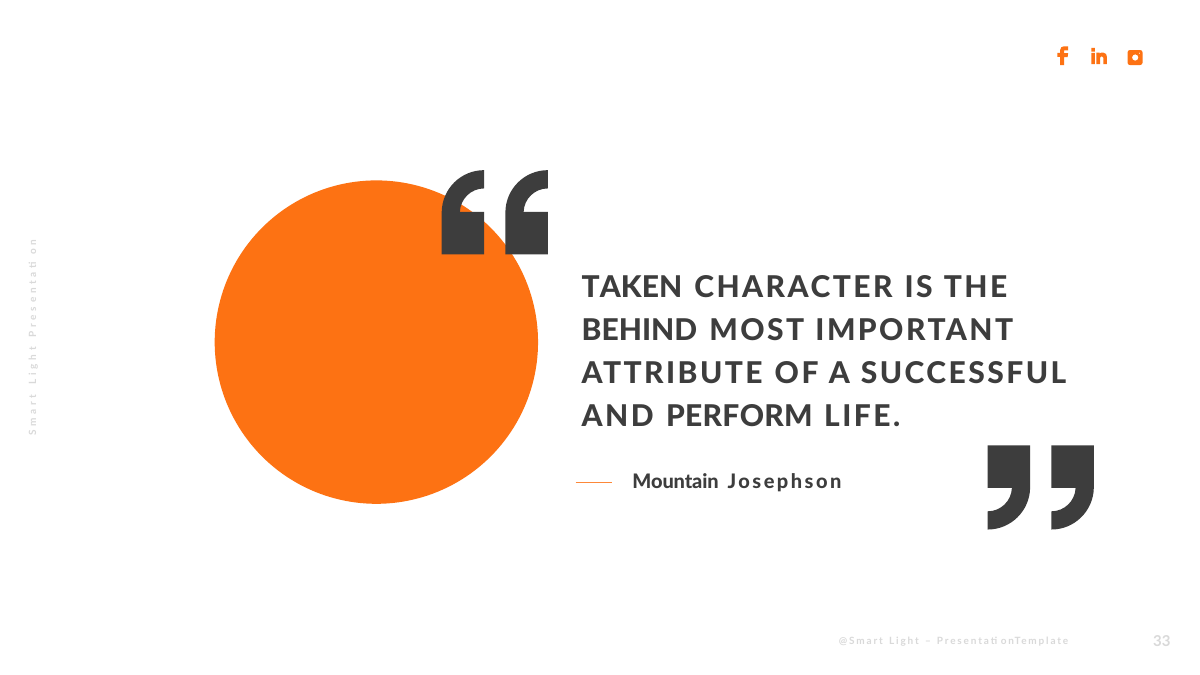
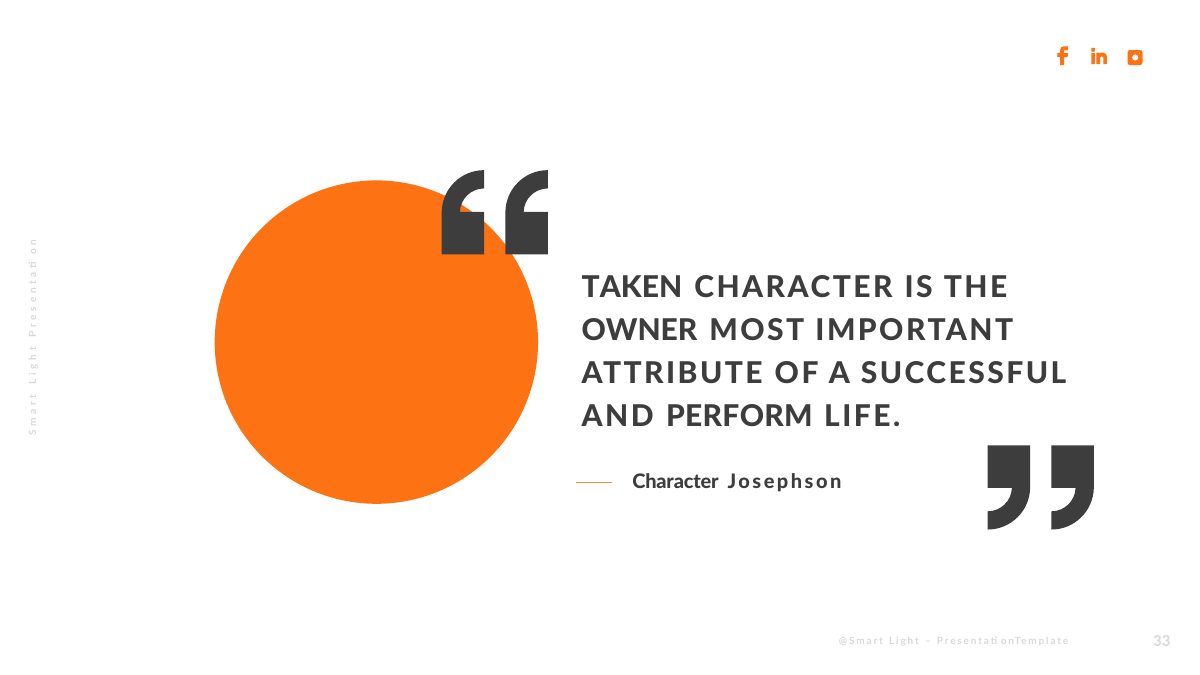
BEHIND: BEHIND -> OWNER (640, 330)
Mountain: Mountain -> Character (675, 482)
